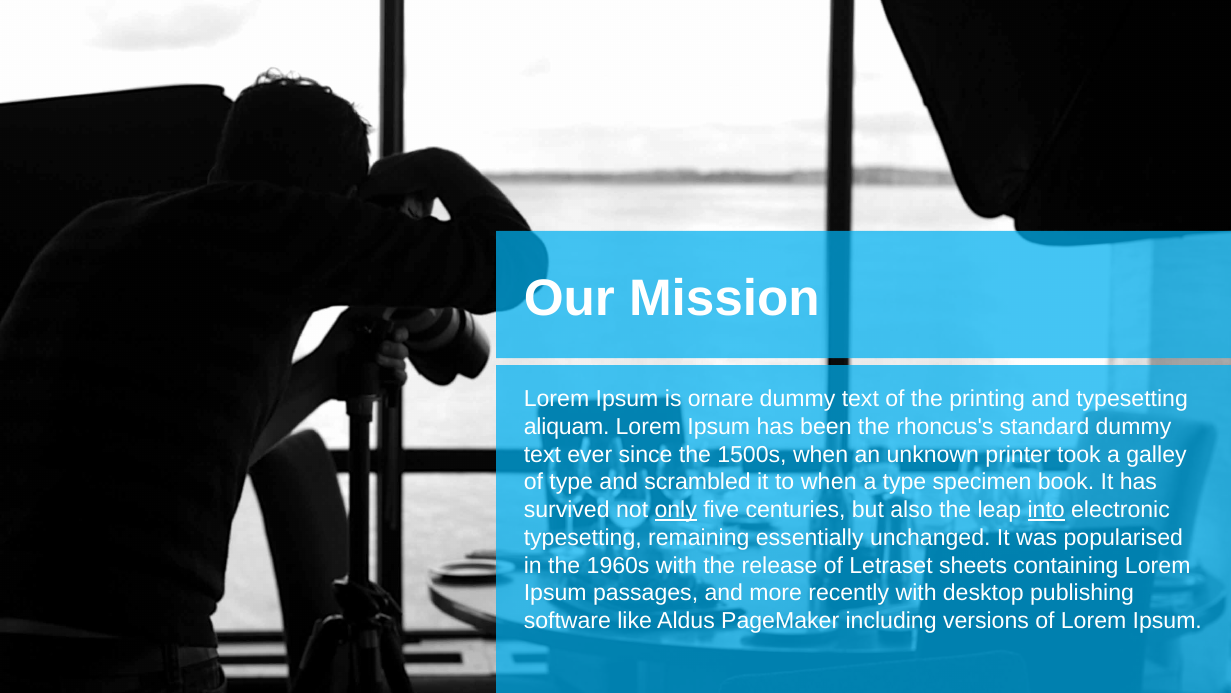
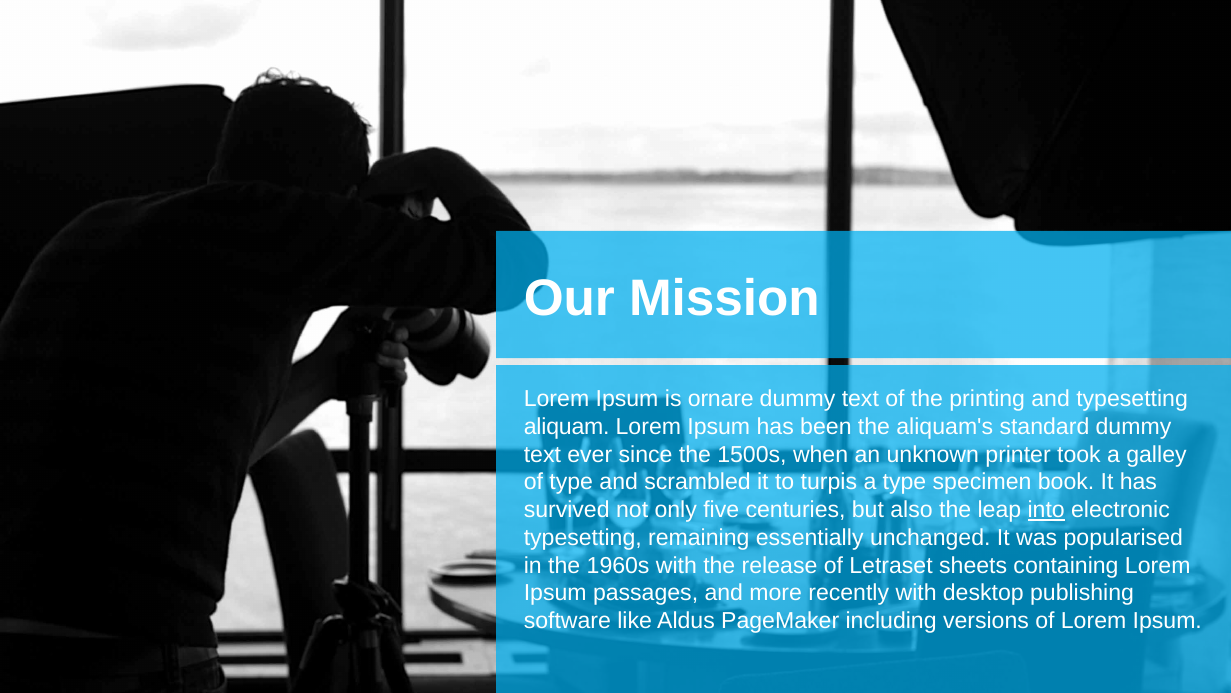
rhoncus's: rhoncus's -> aliquam's (945, 427)
to when: when -> turpis (829, 482)
only underline: present -> none (676, 510)
